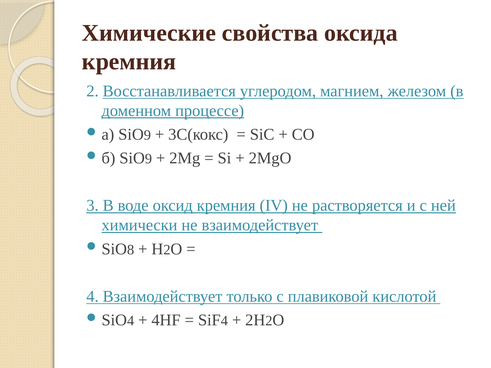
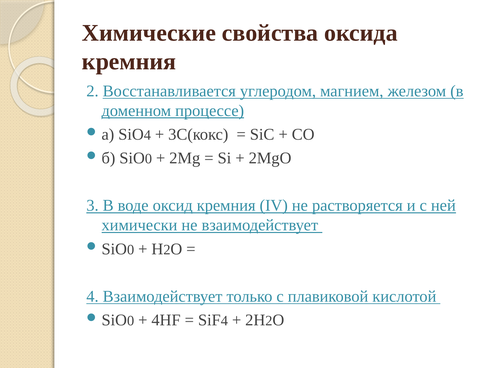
9: 9 -> 4 (147, 135)
9: 9 -> 0 (148, 159)
8: 8 -> 0 (131, 250)
4: 4 -> 0 (131, 321)
